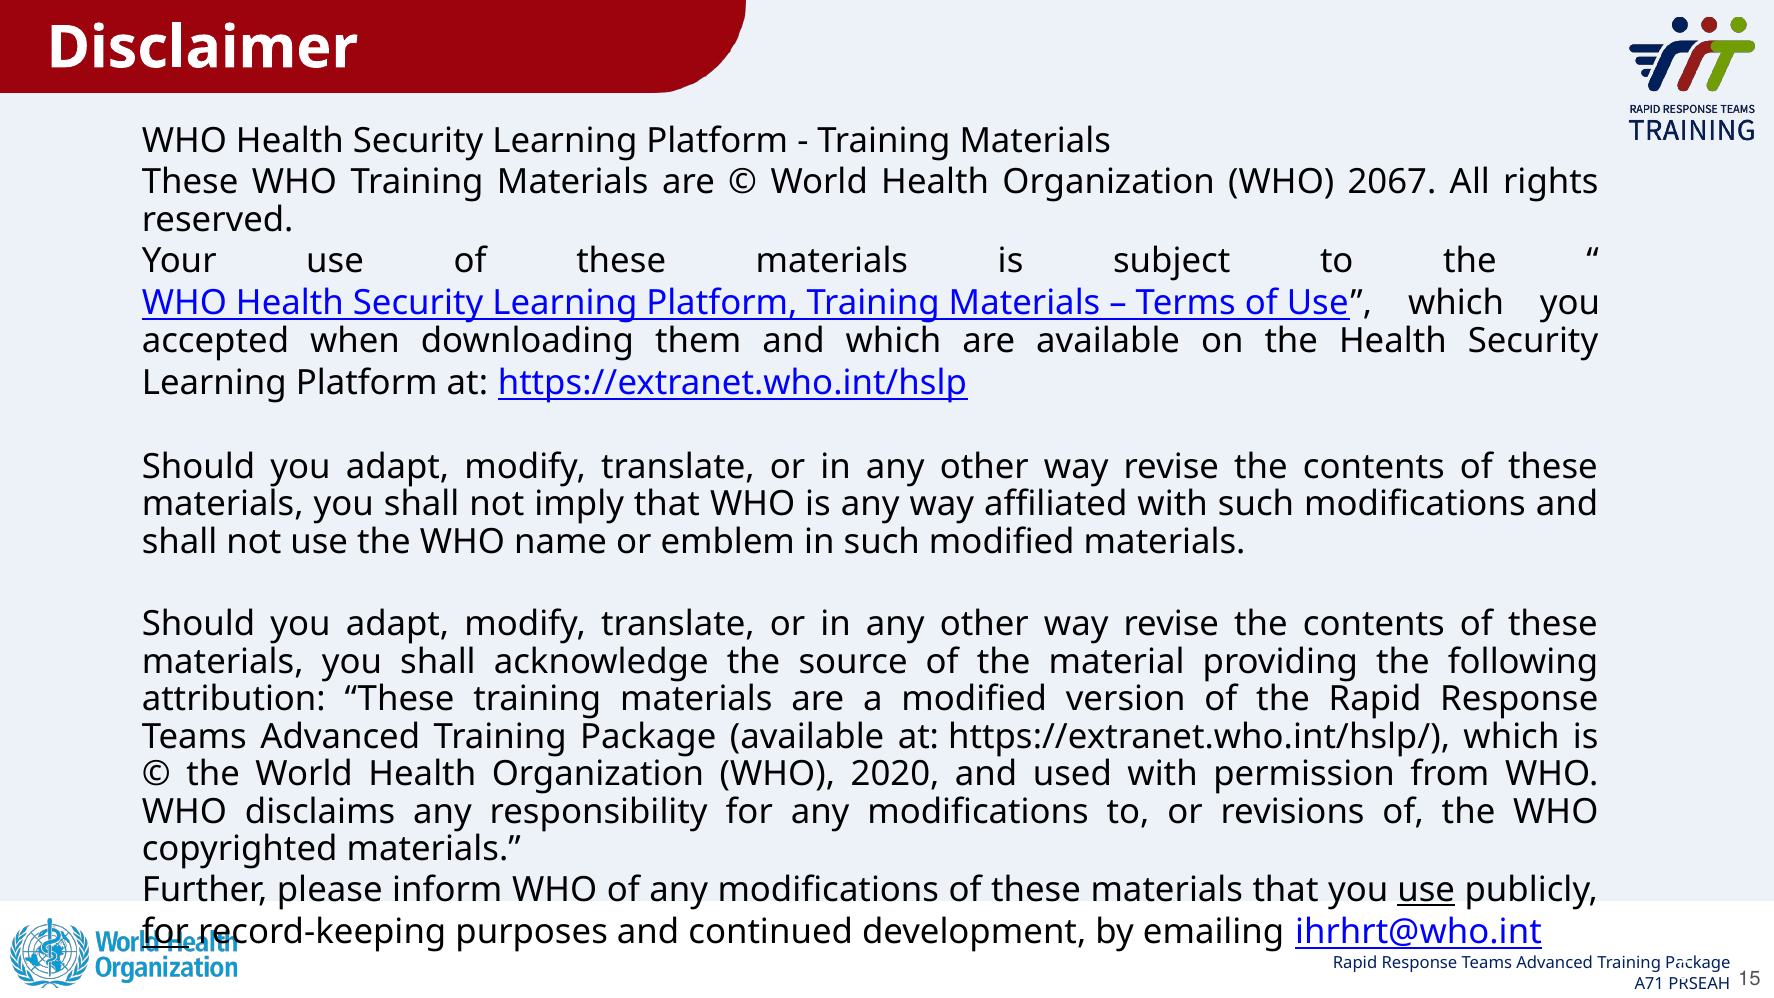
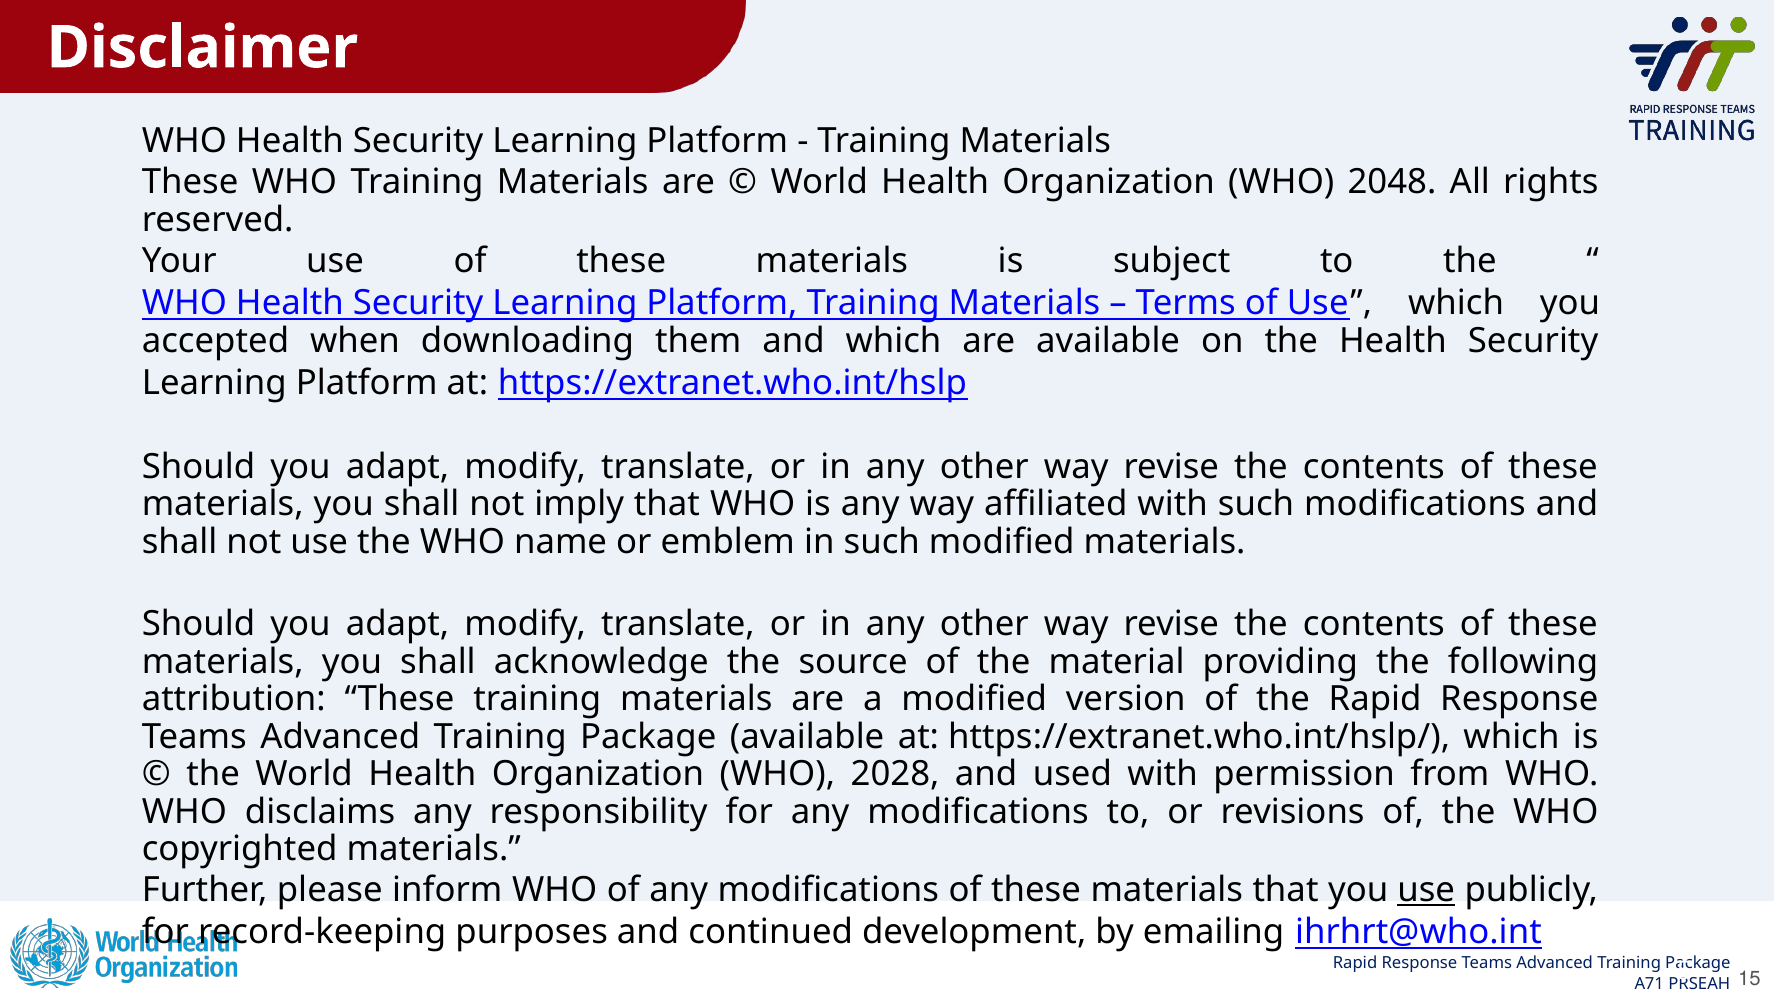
2067: 2067 -> 2048 (1392, 182)
2020: 2020 -> 2028 (895, 774)
for underline: present -> none (165, 932)
